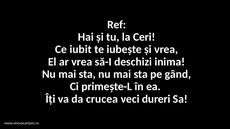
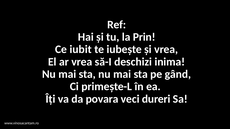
Ceri: Ceri -> Prin (144, 37)
crucea: crucea -> povara (102, 99)
